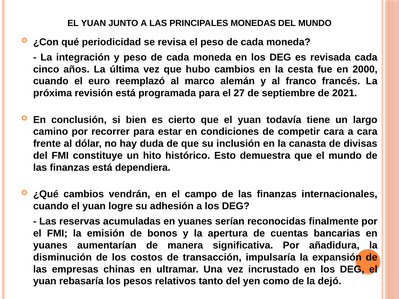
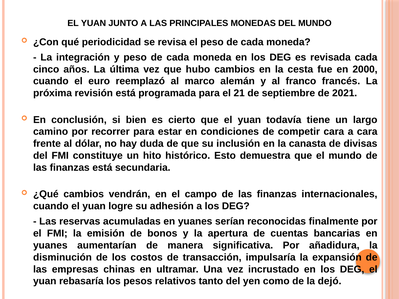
27: 27 -> 21 (239, 93)
dependiera: dependiera -> secundaria (143, 168)
